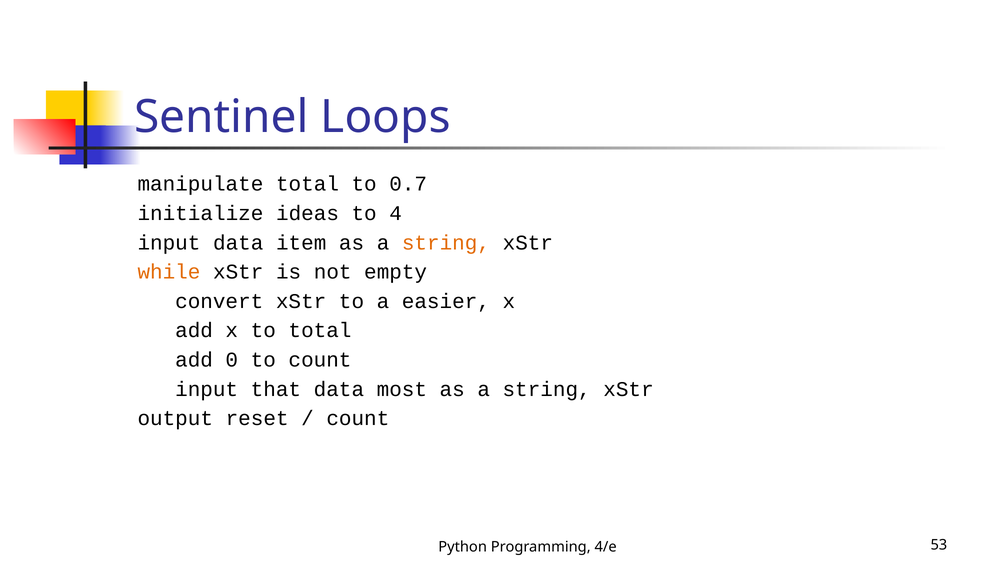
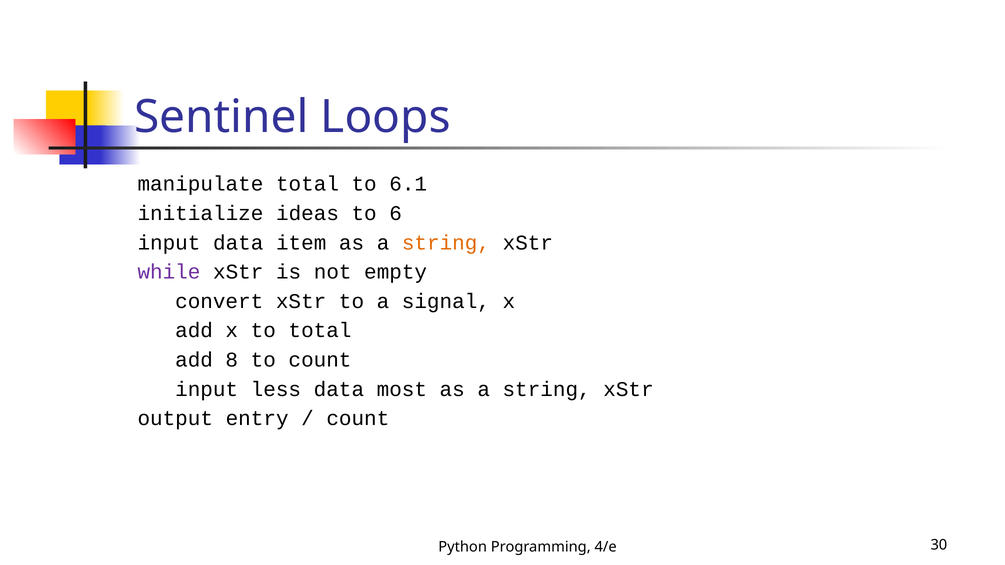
0.7: 0.7 -> 6.1 (408, 184)
4: 4 -> 6 (396, 213)
while colour: orange -> purple (169, 272)
easier: easier -> signal (446, 301)
0: 0 -> 8 (232, 360)
that: that -> less (276, 389)
reset: reset -> entry (257, 419)
53: 53 -> 30 (939, 545)
